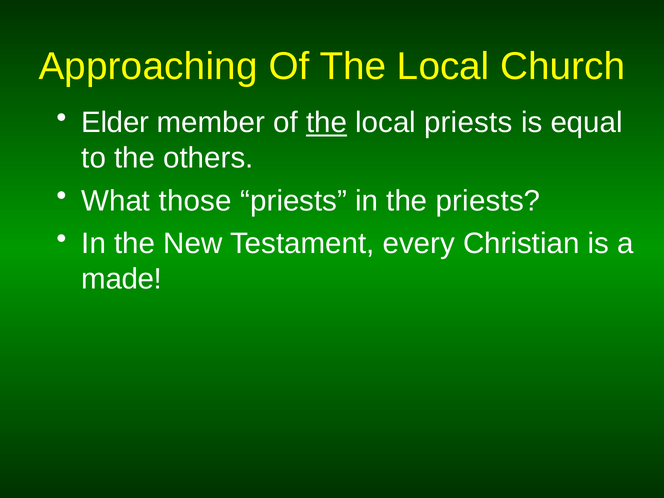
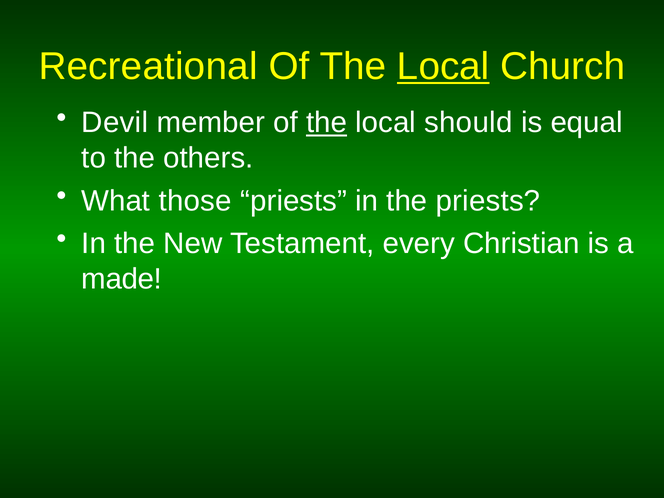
Approaching: Approaching -> Recreational (148, 66)
Local underline: none -> present (443, 66)
Elder: Elder -> Devil (115, 123)
local priests: priests -> should (468, 123)
